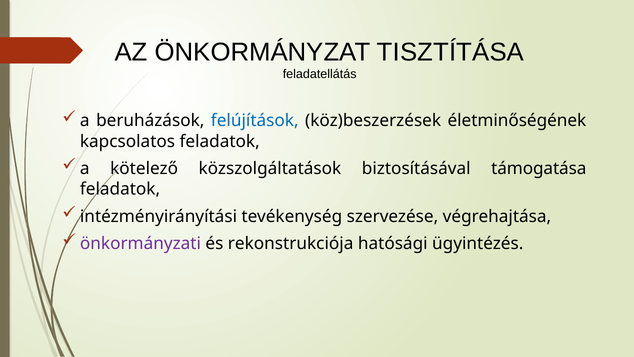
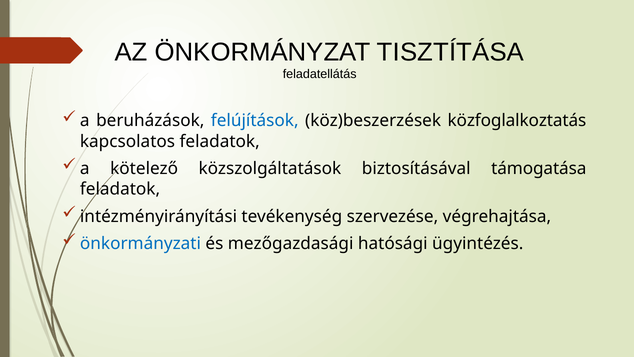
életminőségének: életminőségének -> közfoglalkoztatás (517, 121)
önkormányzati colour: purple -> blue (140, 243)
rekonstrukciója: rekonstrukciója -> mezőgazdasági (291, 243)
